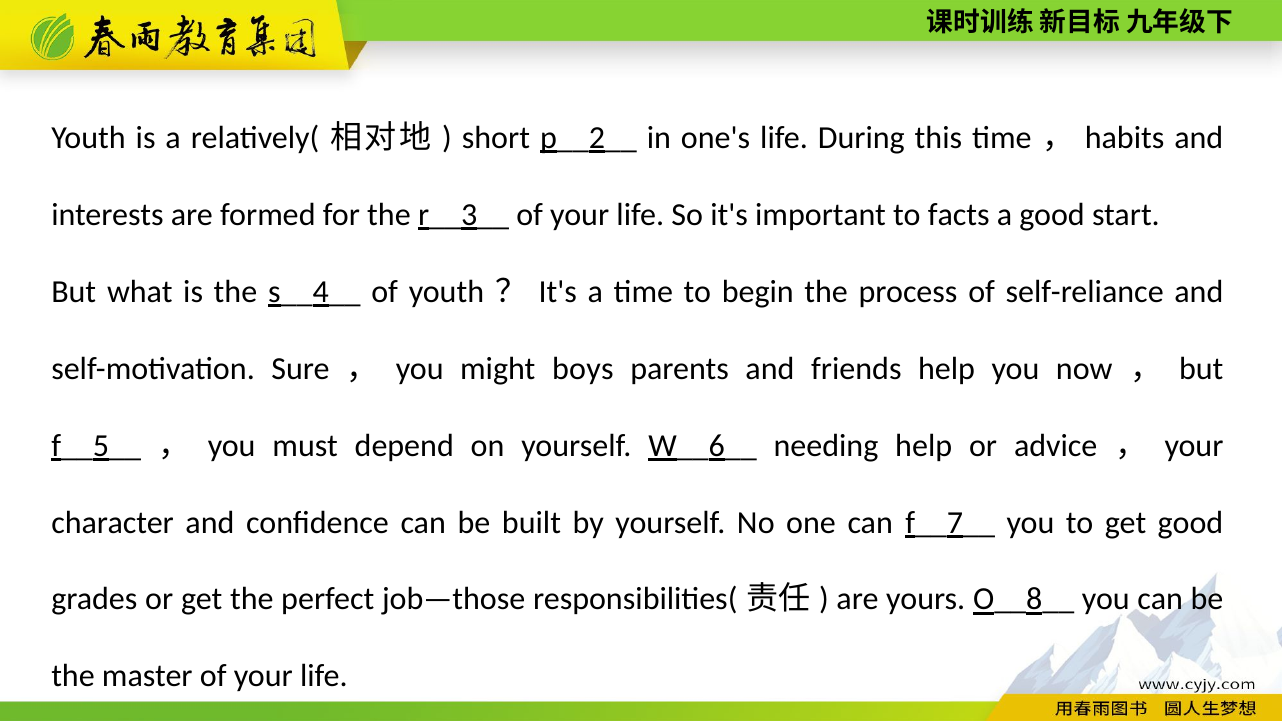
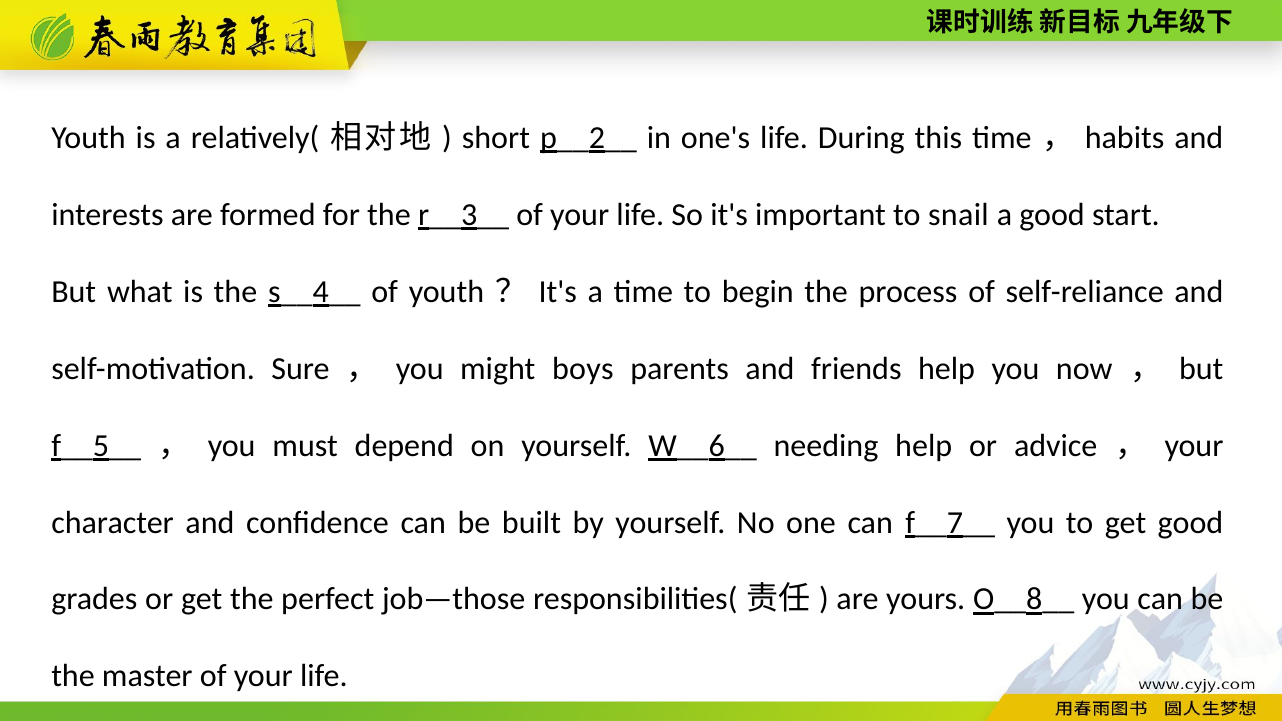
facts: facts -> snail (958, 215)
